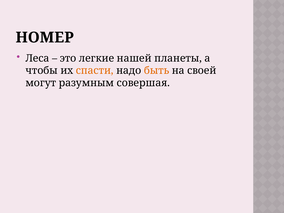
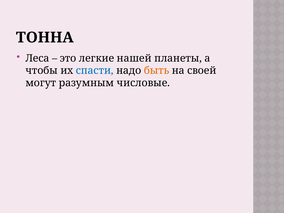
НОМЕР: НОМЕР -> ТОННА (45, 37)
спасти colour: orange -> blue (95, 71)
совершая: совершая -> числовые (143, 83)
